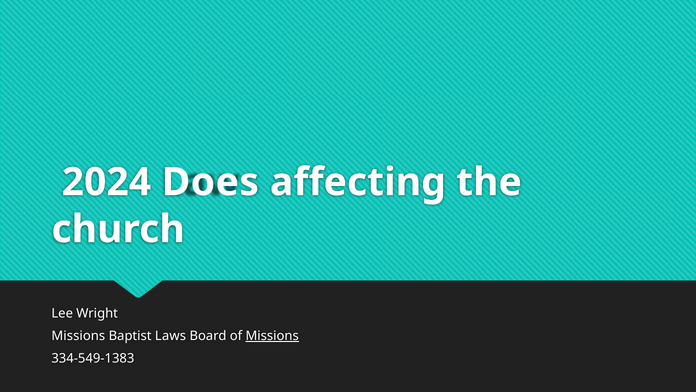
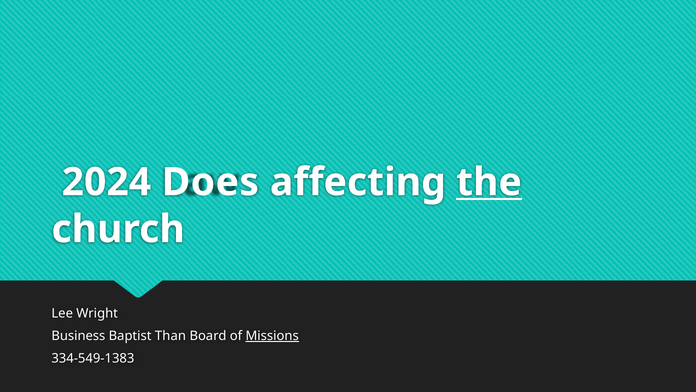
the underline: none -> present (489, 182)
Missions: Missions -> Business (78, 335)
Laws: Laws -> Than (171, 335)
